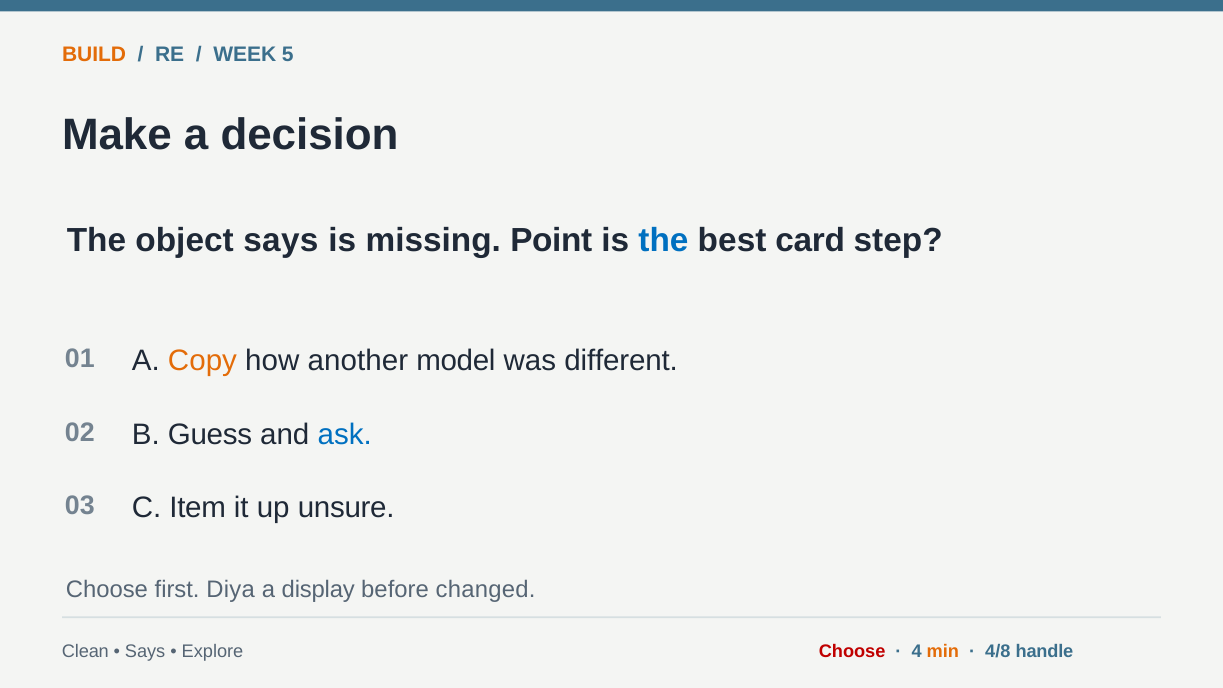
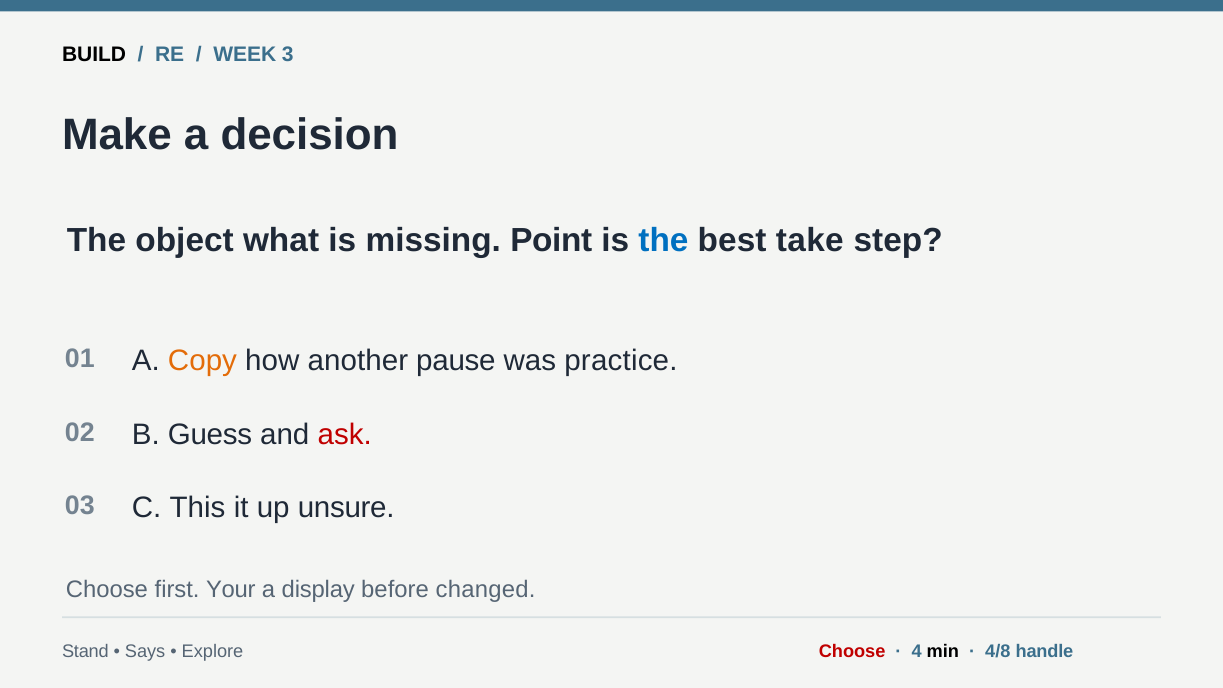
BUILD colour: orange -> black (94, 54)
5: 5 -> 3 (288, 54)
object says: says -> what (281, 241)
card: card -> take (810, 241)
model: model -> pause (456, 361)
different: different -> practice (621, 361)
ask colour: blue -> red (345, 434)
Item: Item -> This (198, 508)
Diya: Diya -> Your (231, 590)
Clean: Clean -> Stand (85, 651)
min colour: orange -> black (943, 651)
